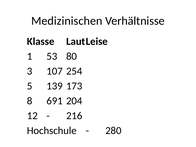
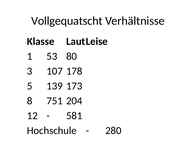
Medizinischen: Medizinischen -> Vollgequatscht (67, 21)
254: 254 -> 178 (74, 71)
691: 691 -> 751 (55, 101)
216: 216 -> 581 (74, 116)
